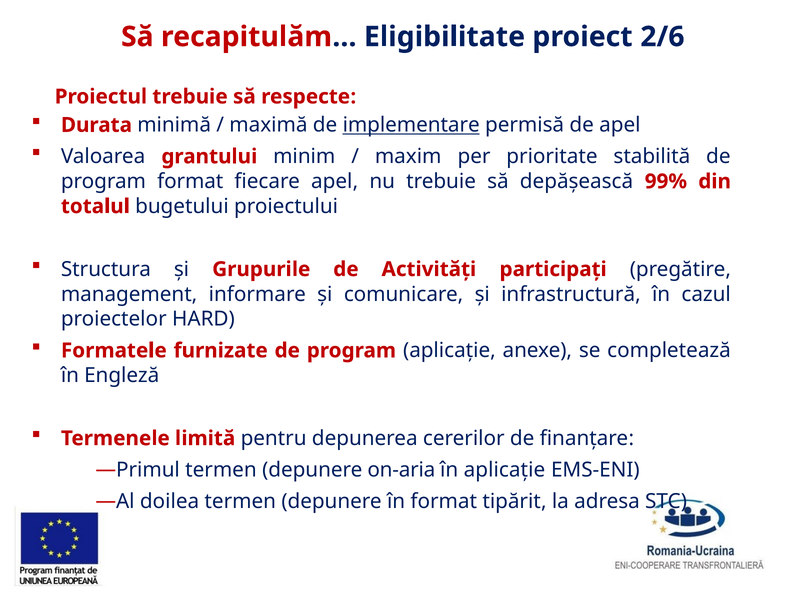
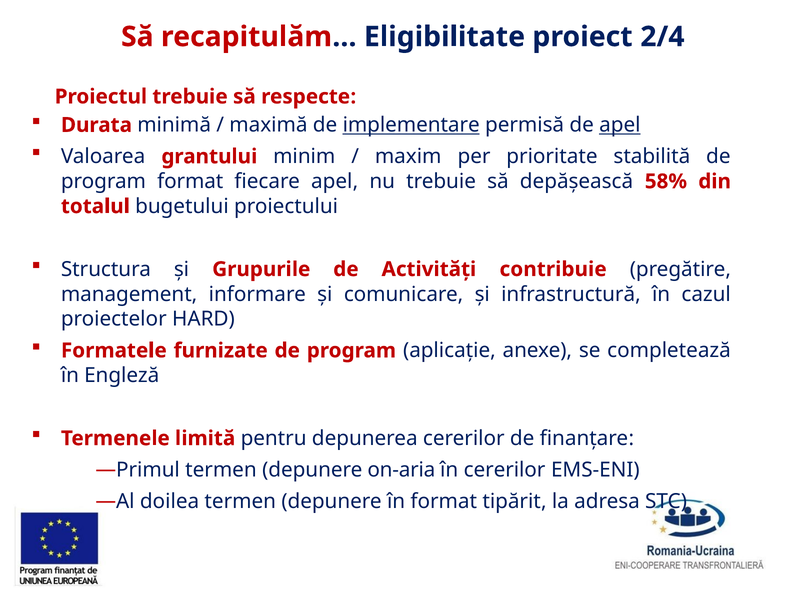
2/6: 2/6 -> 2/4 (662, 37)
apel underline: none -> present (620, 125)
99%: 99% -> 58% (666, 181)
participați: participați -> contribuie (553, 269)
în aplicație: aplicație -> cererilor (505, 469)
